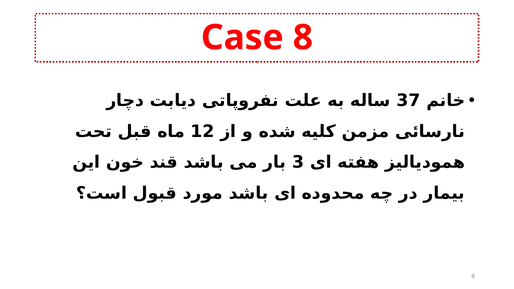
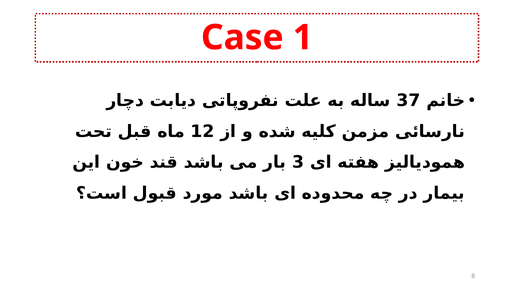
Case 8: 8 -> 1 (303, 38)
